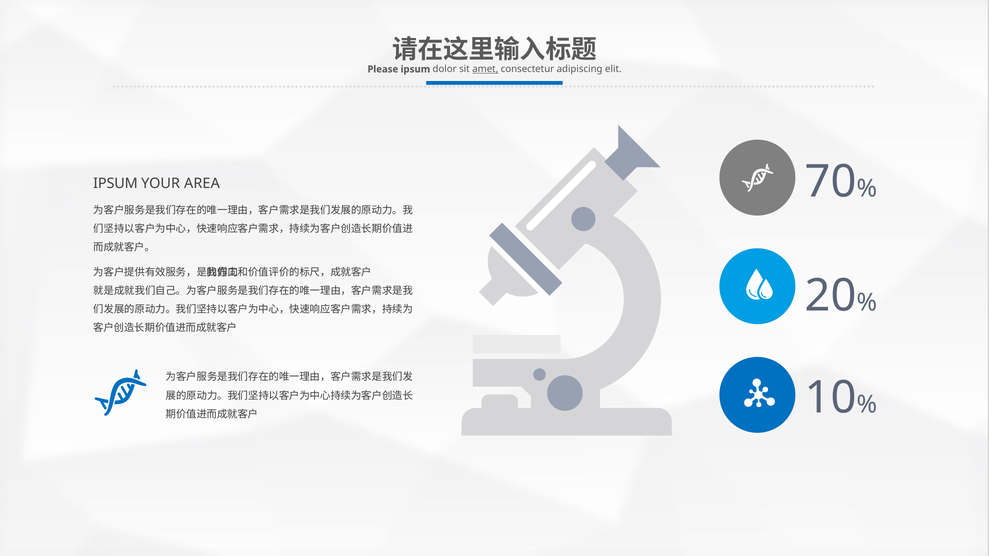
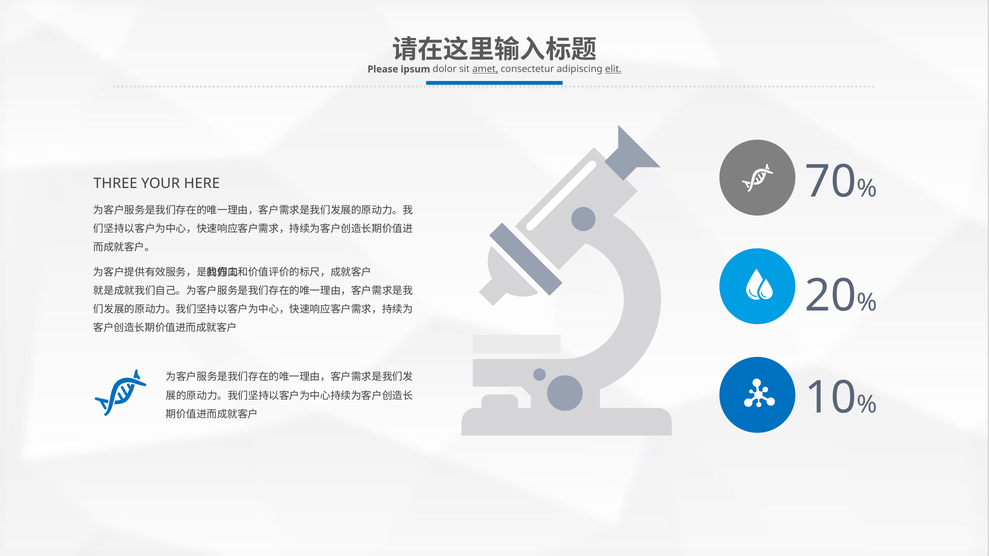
elit underline: none -> present (613, 69)
IPSUM: IPSUM -> THREE (115, 184)
AREA: AREA -> HERE (202, 184)
